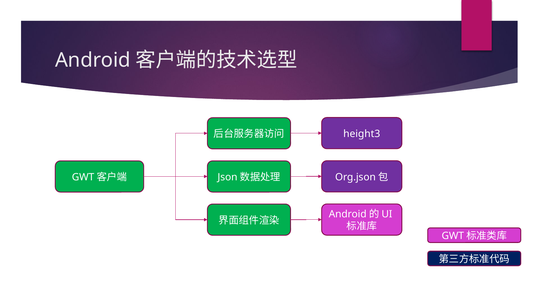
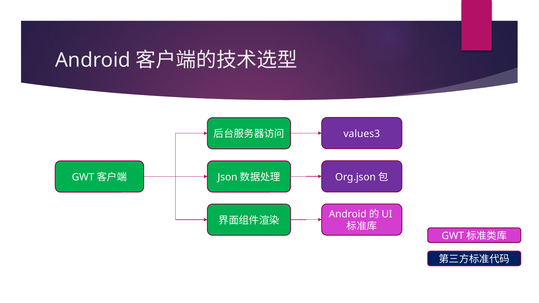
height3: height3 -> values3 (362, 134)
